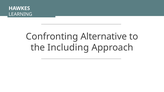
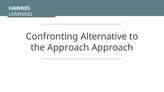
the Including: Including -> Approach (68, 48)
